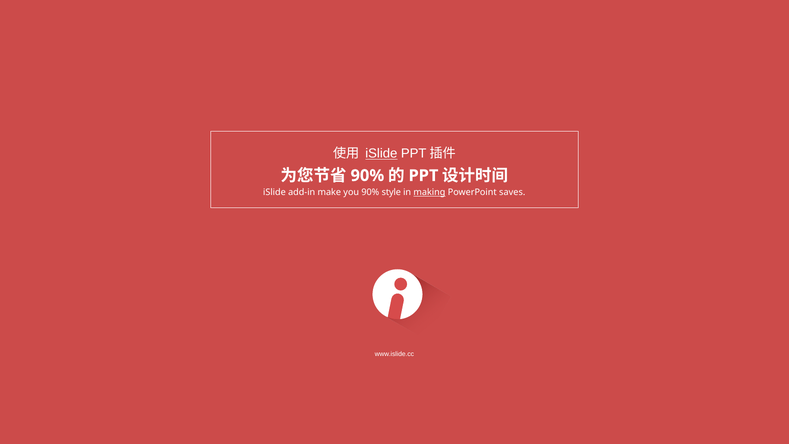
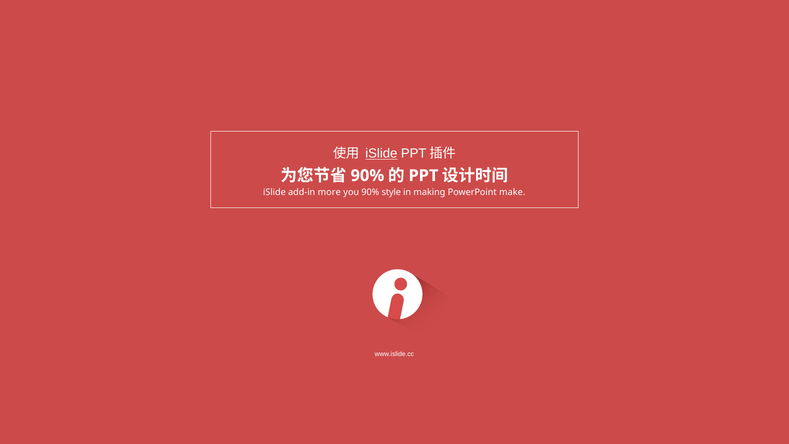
make: make -> more (329, 192)
making underline: present -> none (429, 192)
saves: saves -> make (512, 192)
